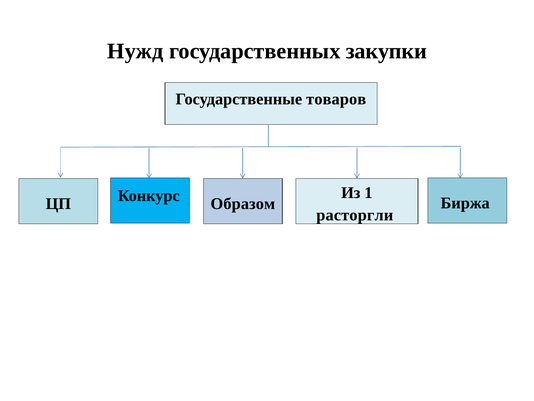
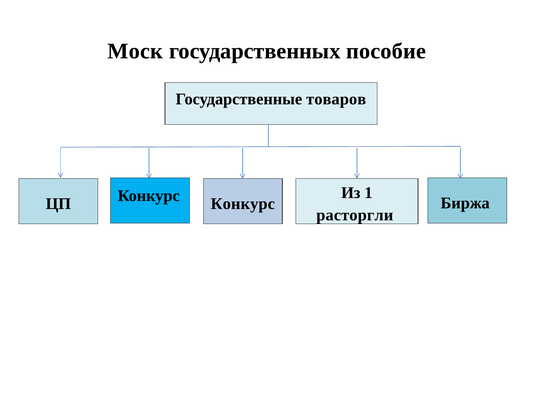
Нужд: Нужд -> Моск (135, 51)
закупки: закупки -> пособие (386, 51)
Конкурс Образом: Образом -> Конкурс (243, 204)
